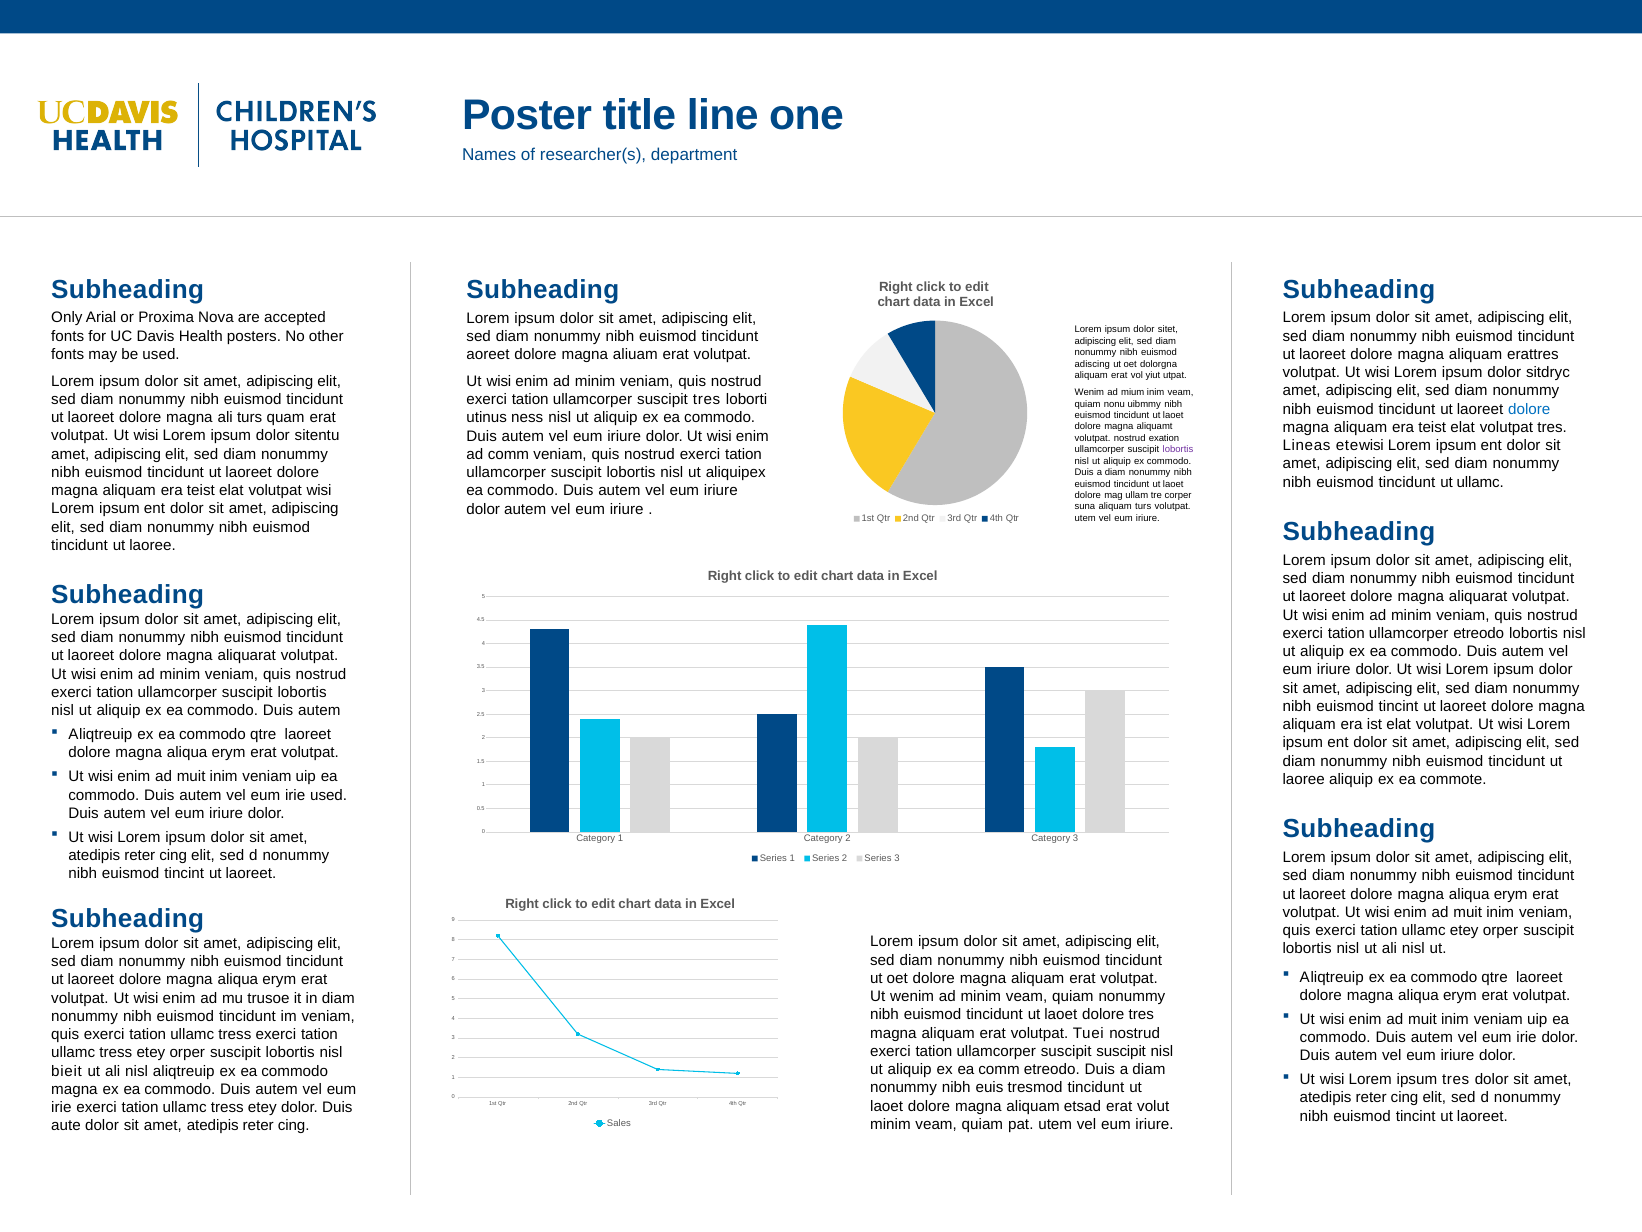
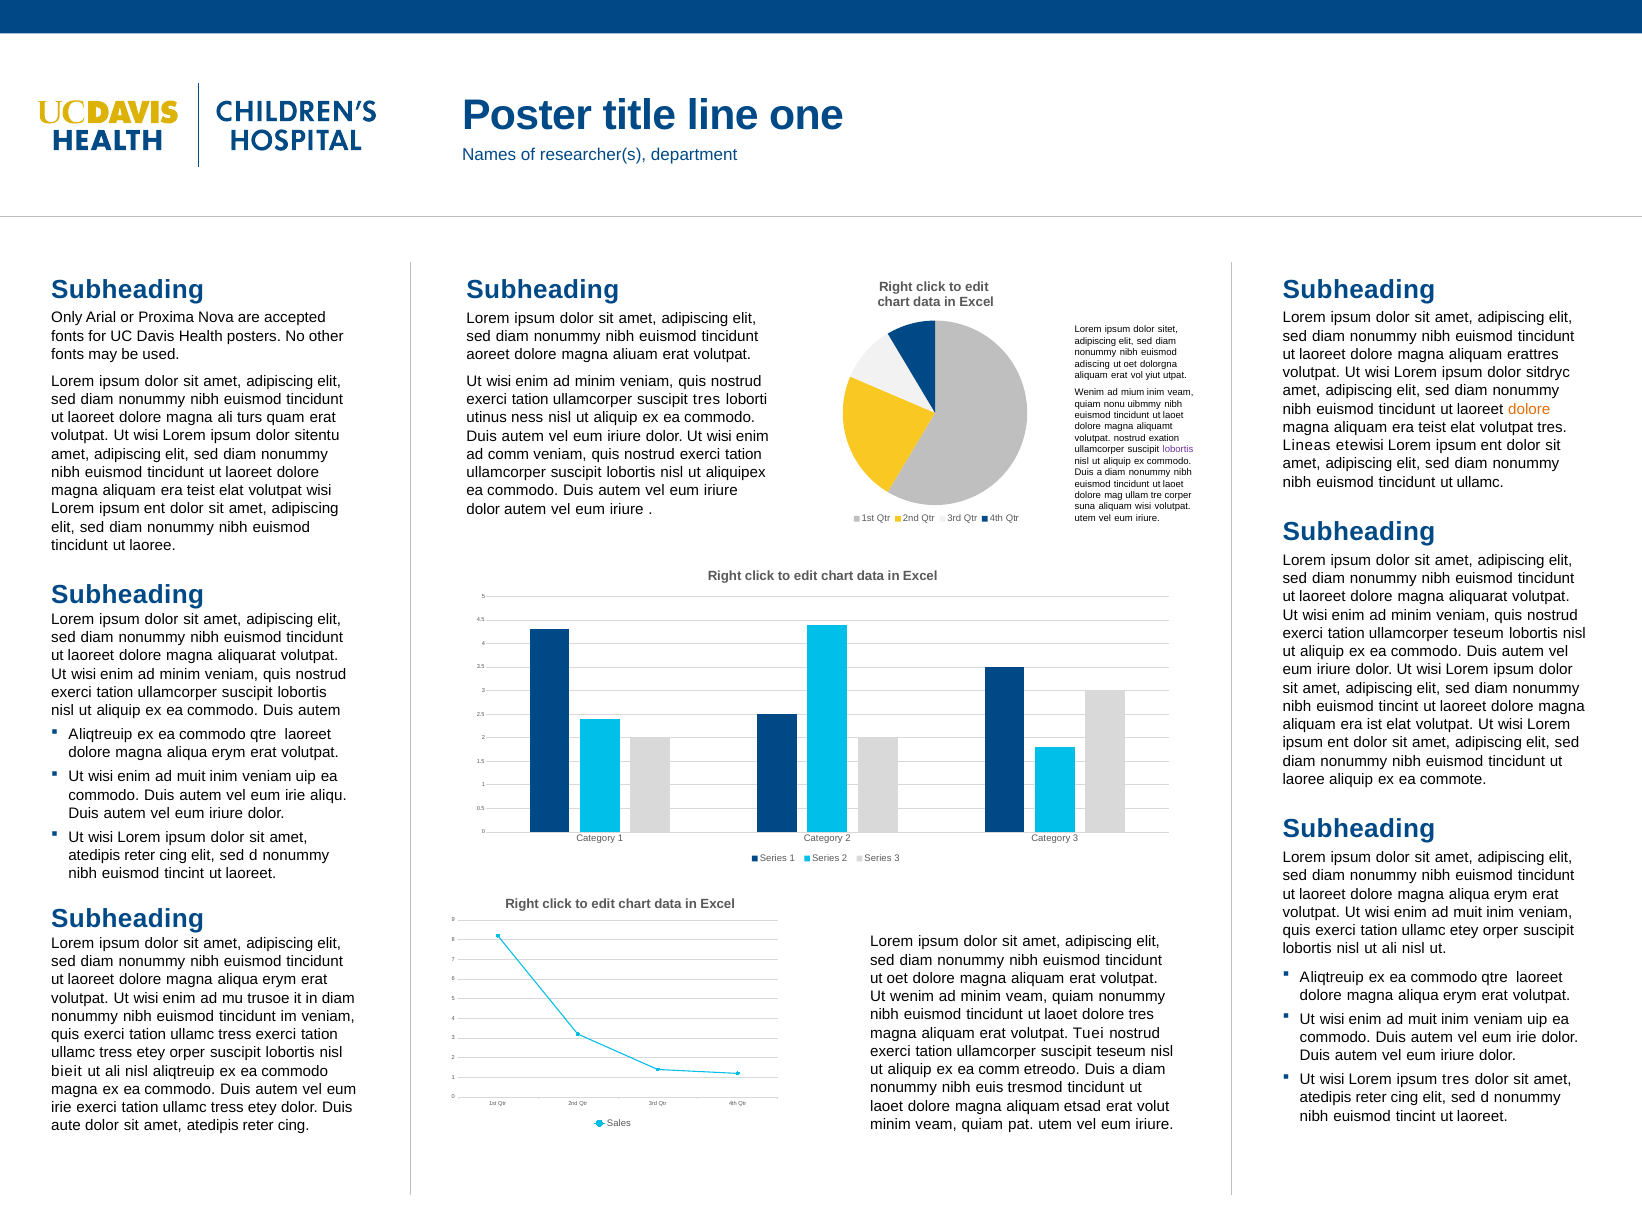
dolore colour: blue -> orange (1529, 409)
aliquam turs: turs -> wisi (1143, 506)
ullamcorper etreodo: etreodo -> teseum (1479, 633)
irie used: used -> aliqu (328, 795)
suscipit suscipit: suscipit -> teseum (1121, 1051)
